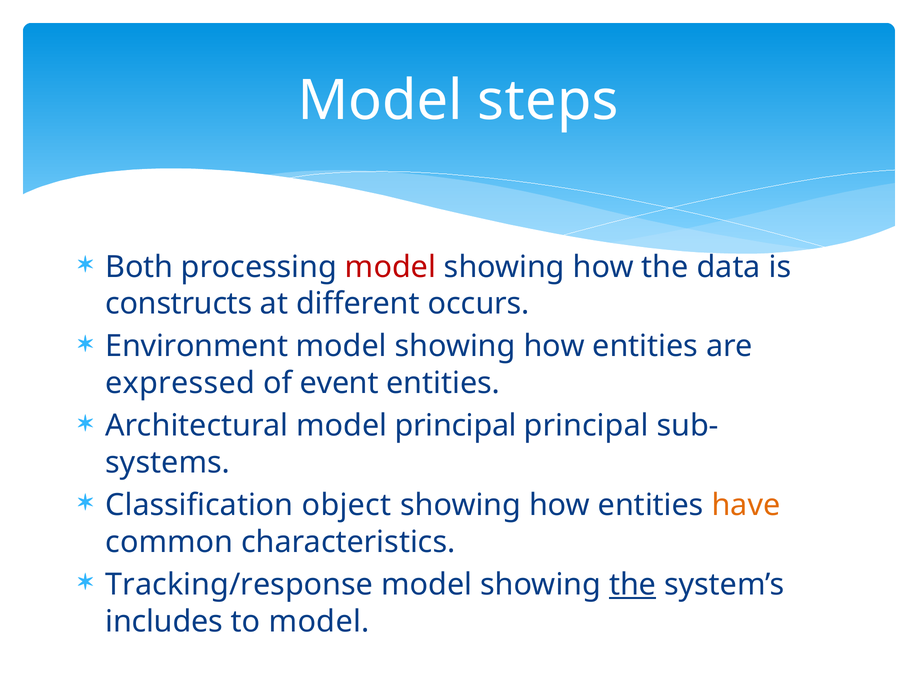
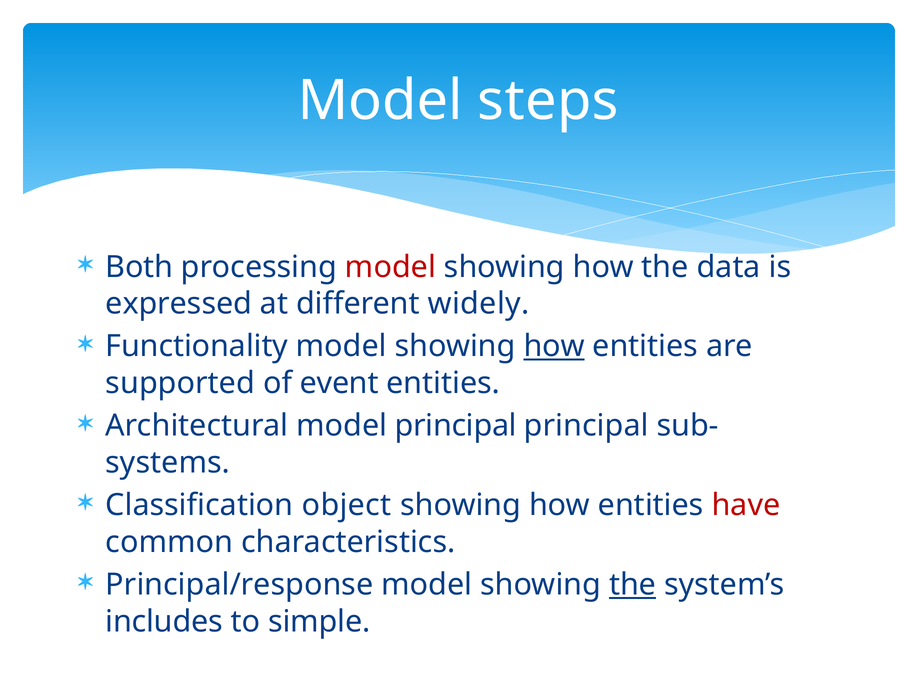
constructs: constructs -> expressed (179, 303)
occurs: occurs -> widely (479, 303)
Environment: Environment -> Functionality (197, 346)
how underline: none -> present (554, 346)
expressed: expressed -> supported (180, 383)
have colour: orange -> red (746, 505)
Tracking/response: Tracking/response -> Principal/response (239, 585)
to model: model -> simple (319, 621)
